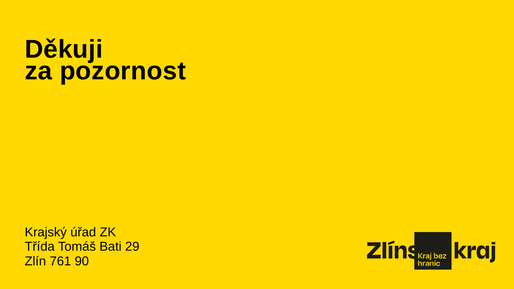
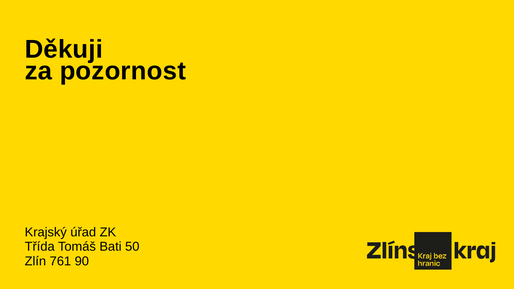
29: 29 -> 50 (132, 247)
